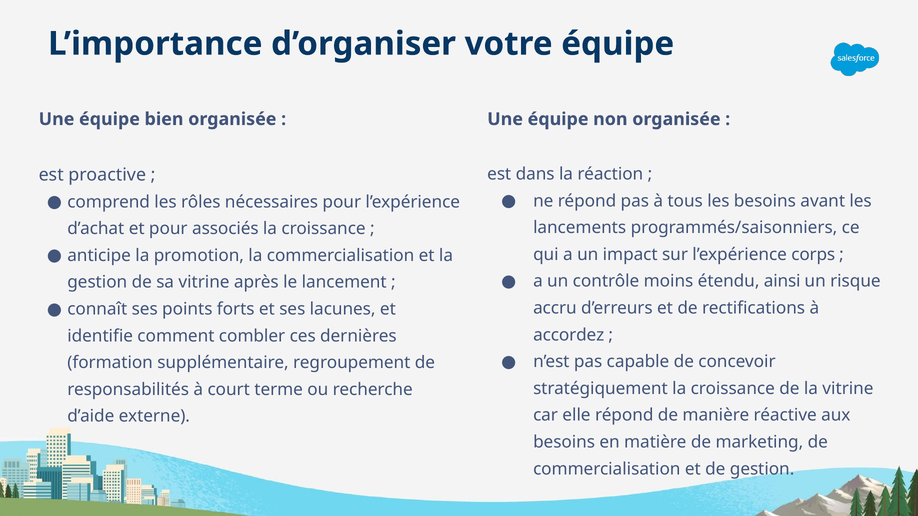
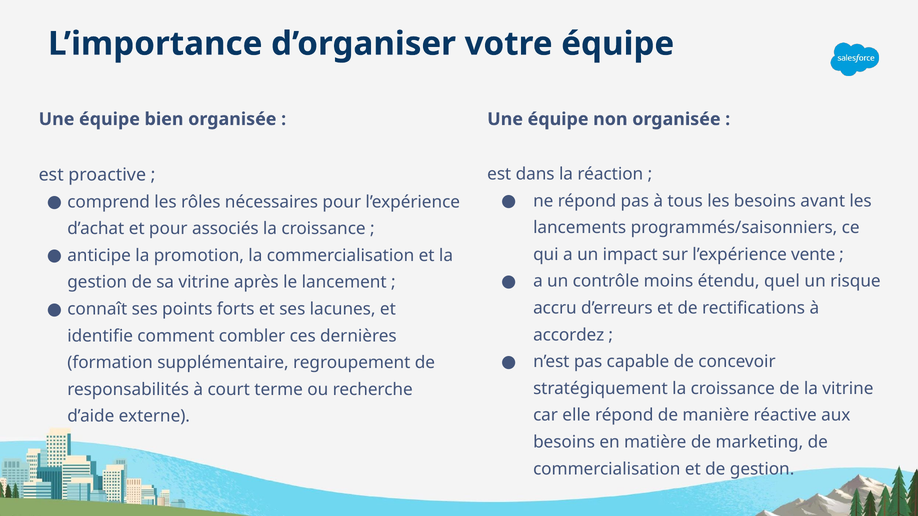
corps: corps -> vente (813, 255)
ainsi: ainsi -> quel (782, 282)
